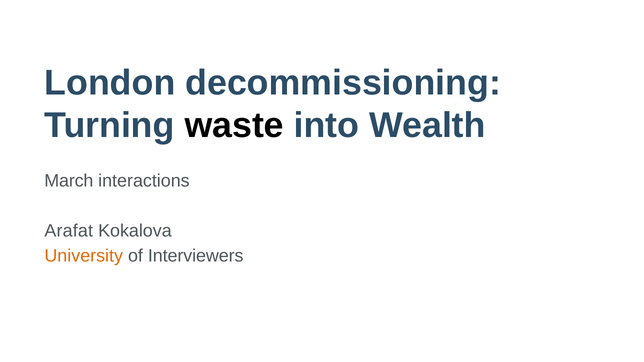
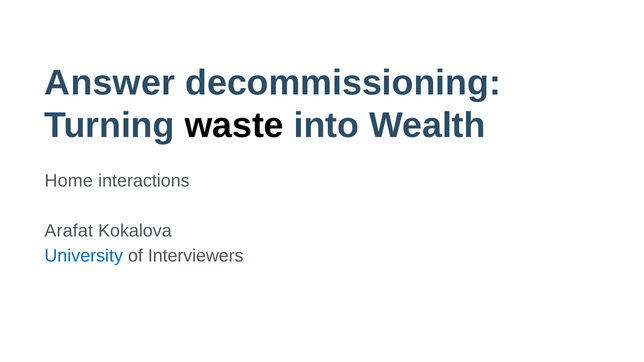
London: London -> Answer (110, 83)
March: March -> Home (69, 181)
University colour: orange -> blue (84, 256)
